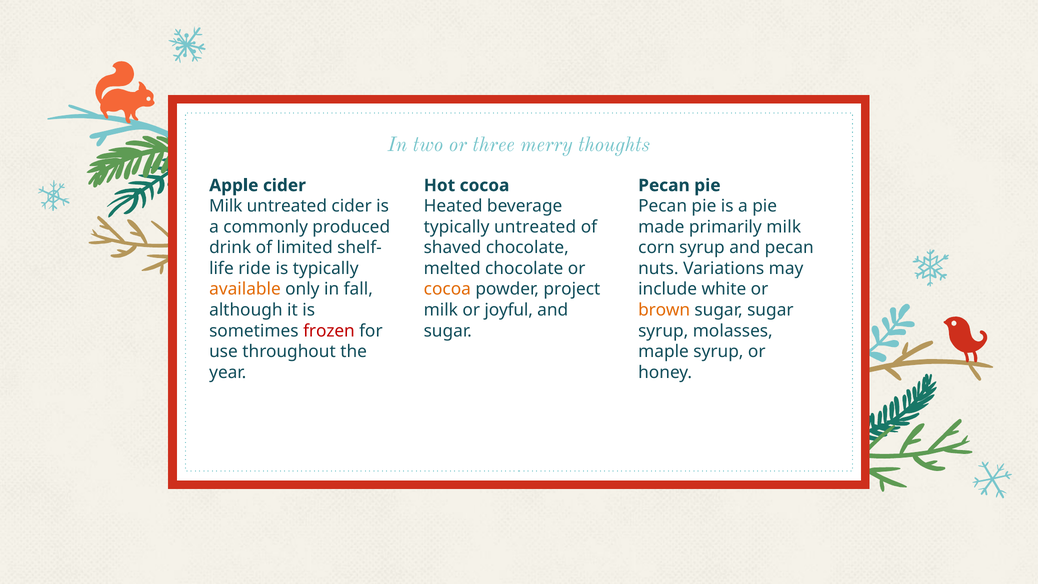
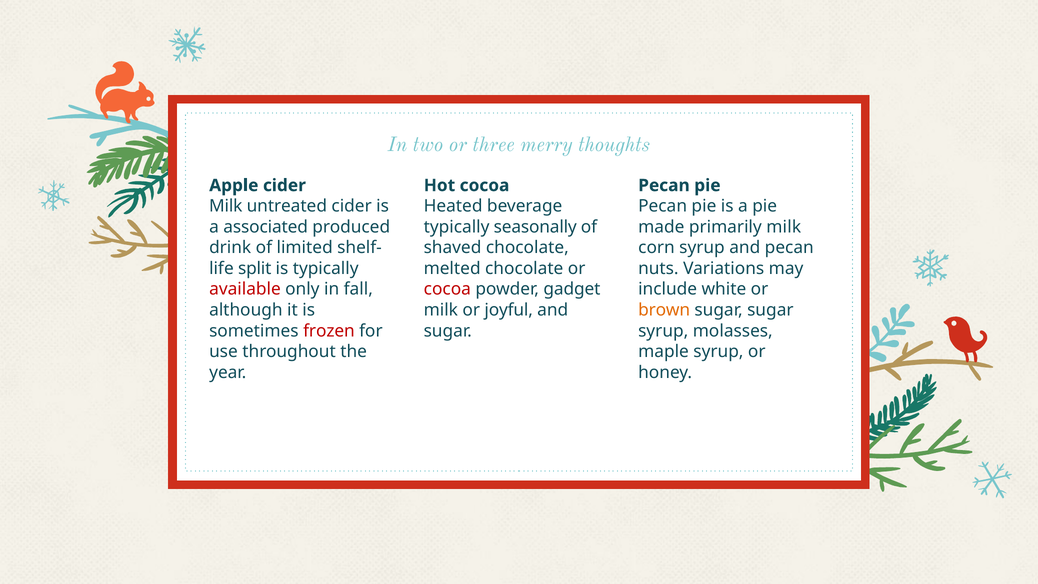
commonly: commonly -> associated (266, 227)
typically untreated: untreated -> seasonally (535, 227)
ride: ride -> split (255, 268)
available colour: orange -> red (245, 289)
cocoa colour: orange -> red (447, 289)
project: project -> gadget (572, 289)
